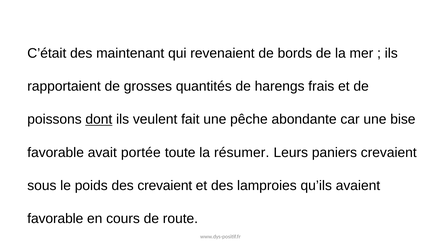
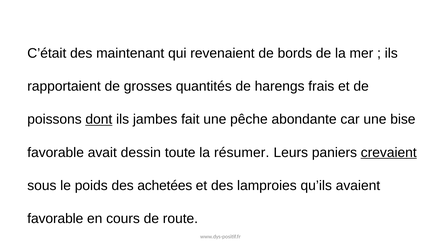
veulent: veulent -> jambes (155, 119)
portée: portée -> dessin (141, 152)
crevaient underline: none -> present (389, 152)
des crevaient: crevaient -> achetées (165, 186)
